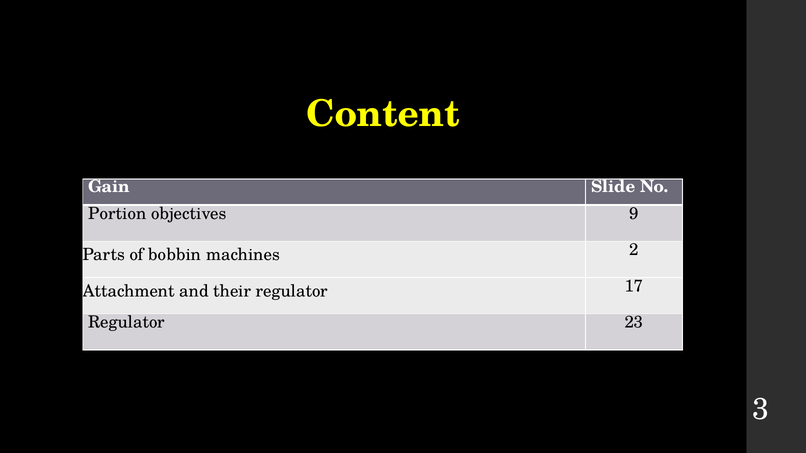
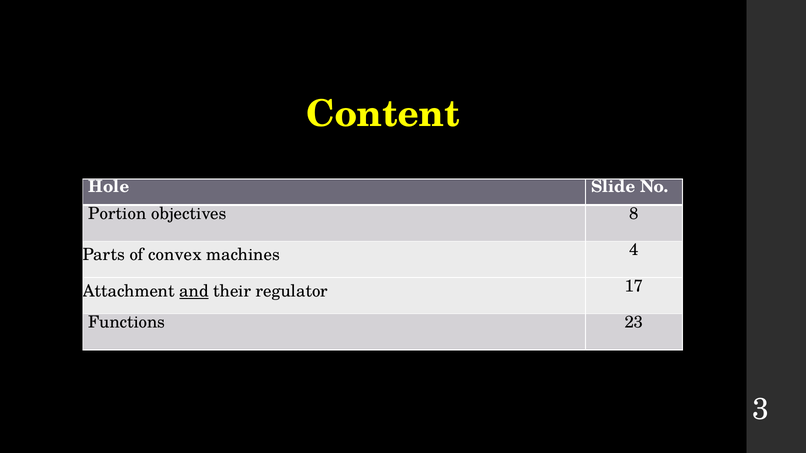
Gain: Gain -> Hole (109, 187)
9: 9 -> 8 (634, 214)
bobbin: bobbin -> convex (175, 255)
2: 2 -> 4 (634, 250)
and underline: none -> present (194, 291)
Regulator: Regulator -> Functions (127, 323)
